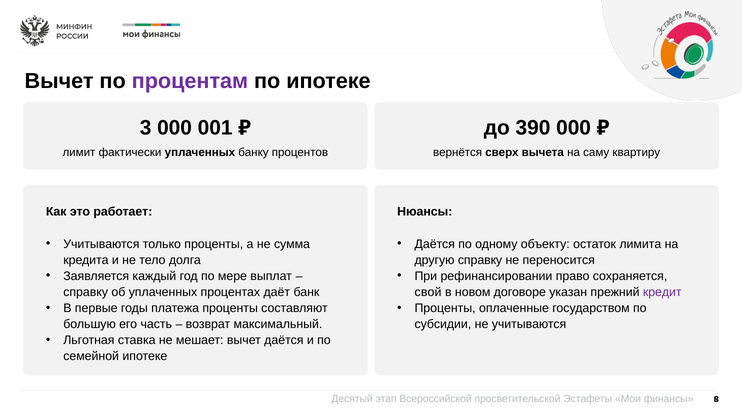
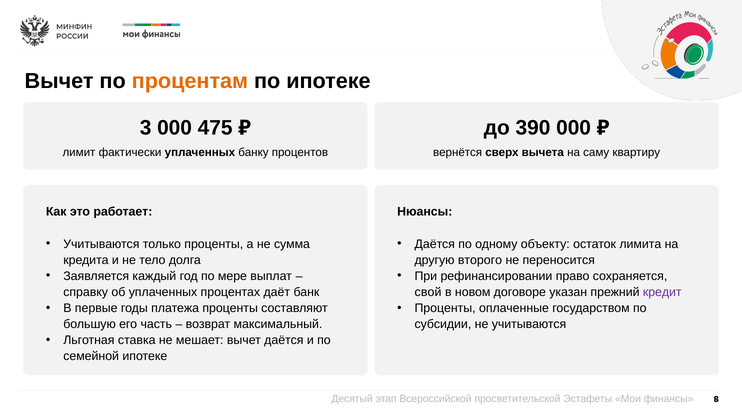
процентам colour: purple -> orange (190, 81)
001: 001 -> 475 (215, 128)
другую справку: справку -> второго (480, 260)
